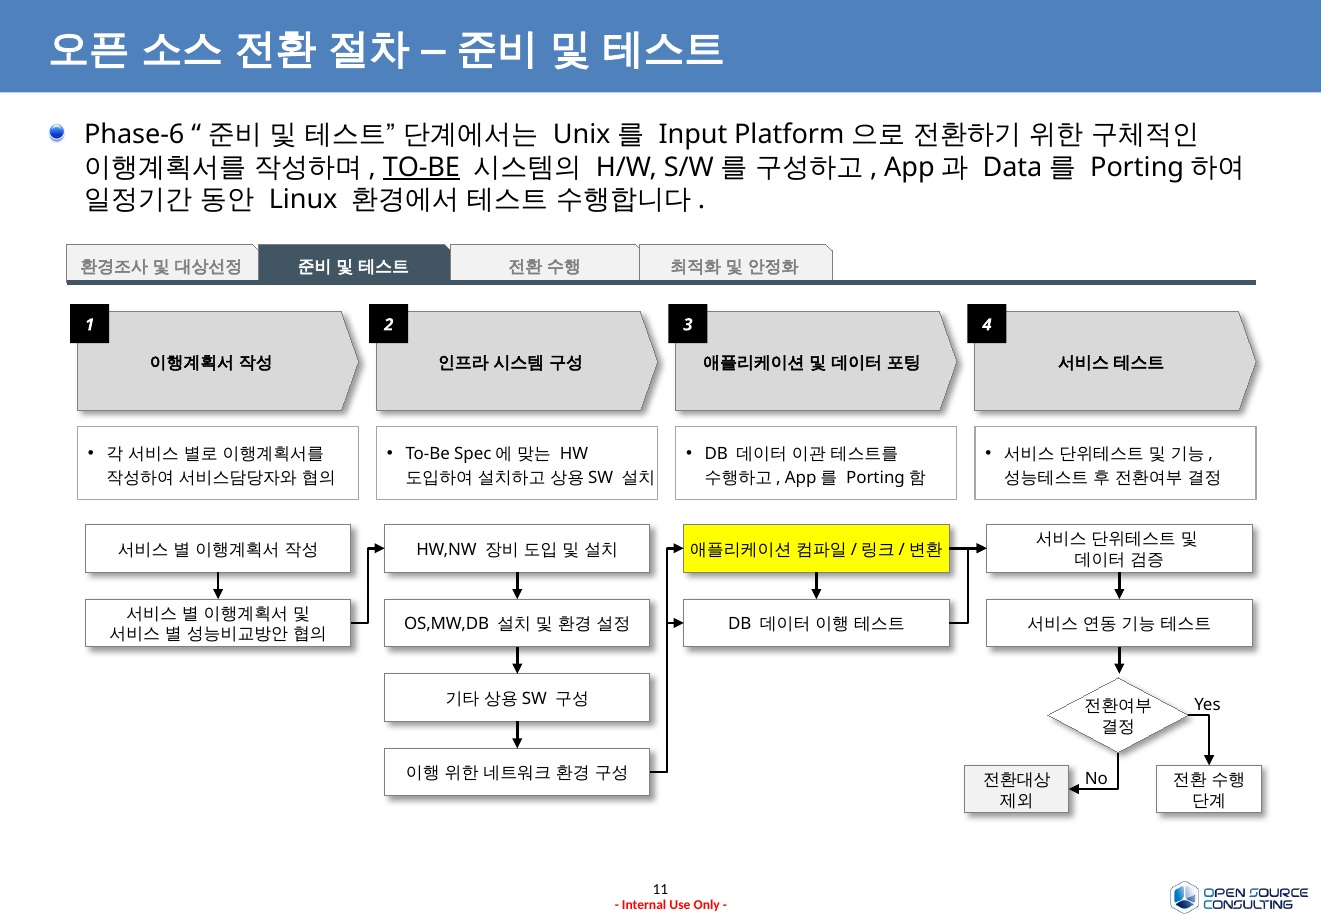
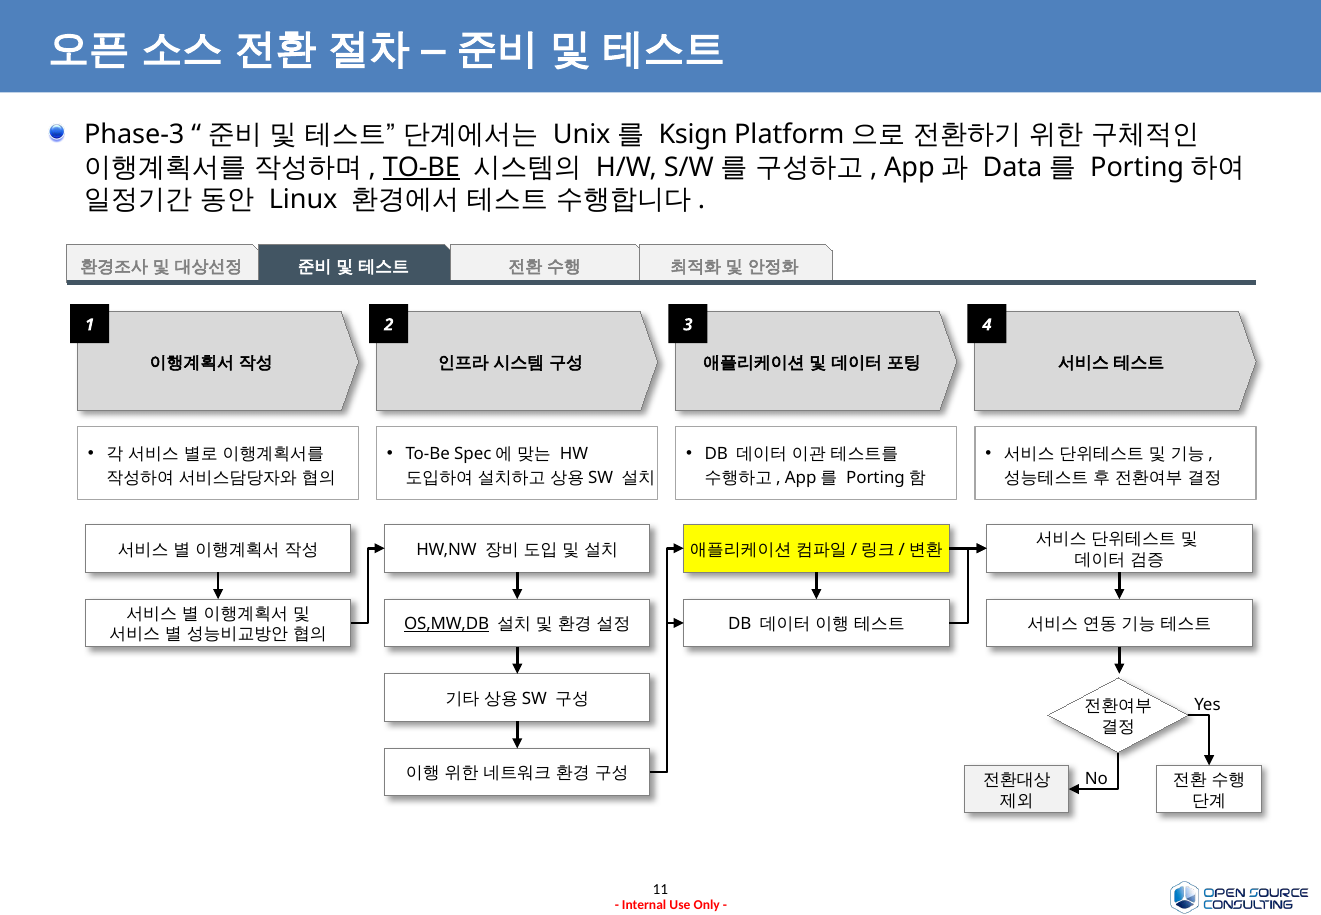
Phase-6: Phase-6 -> Phase-3 (134, 135)
Input: Input -> Ksign (693, 135)
OS,MW,DB underline: none -> present (447, 624)
